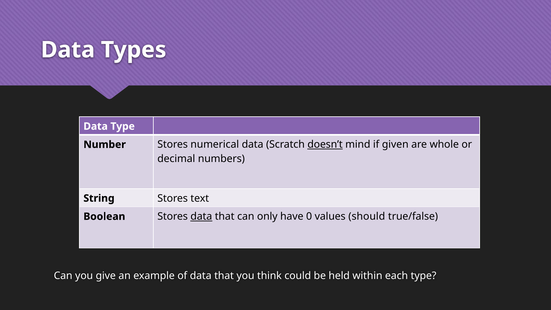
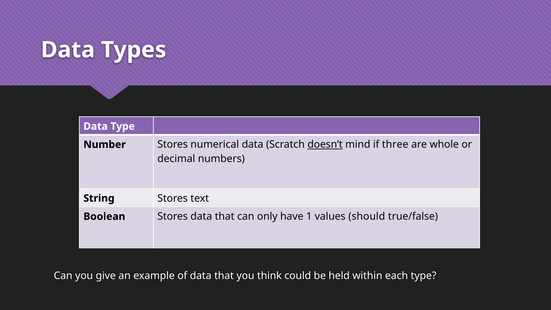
given: given -> three (395, 145)
data underline: present -> none (201, 216)
0: 0 -> 1 (309, 216)
